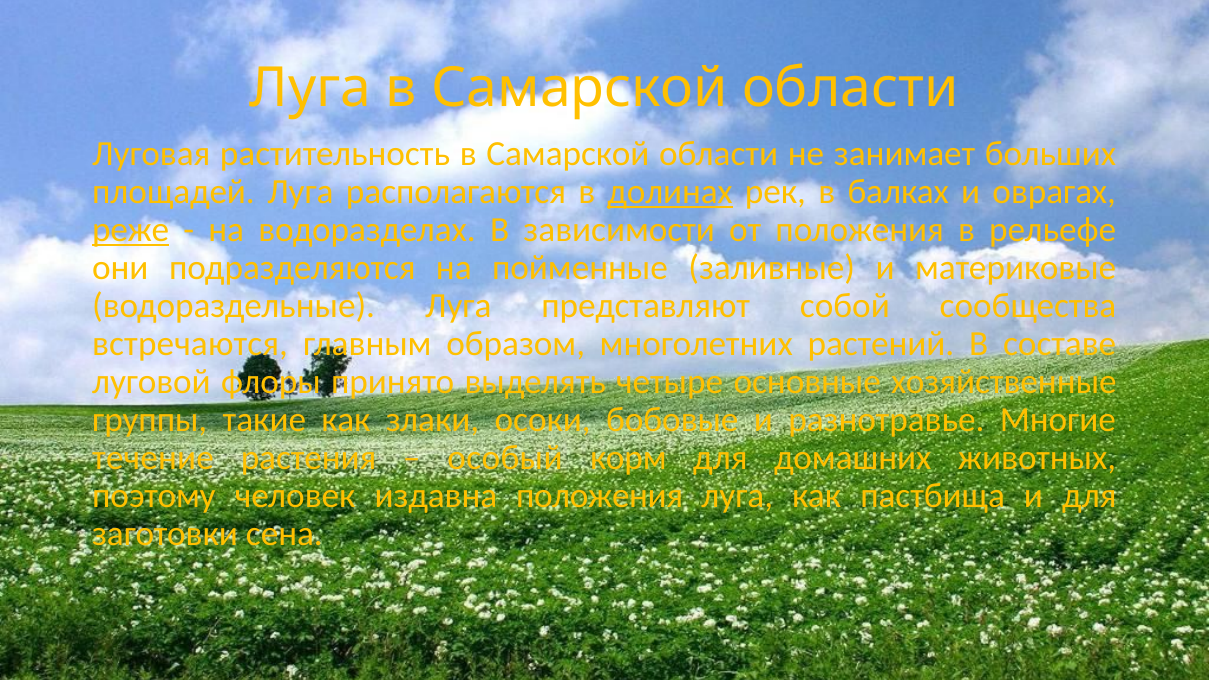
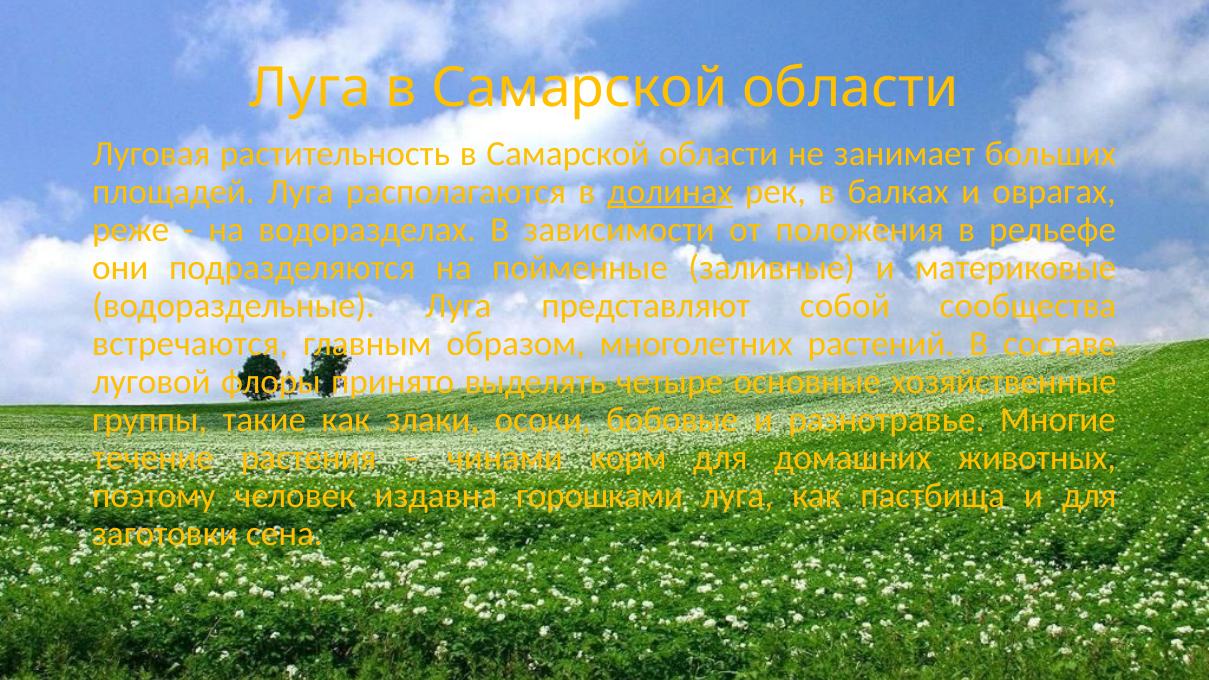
реже underline: present -> none (131, 230)
особый: особый -> чинами (505, 458)
издавна положения: положения -> горошками (600, 496)
